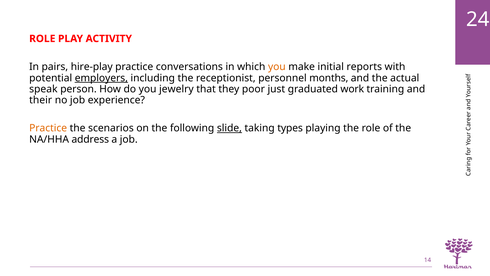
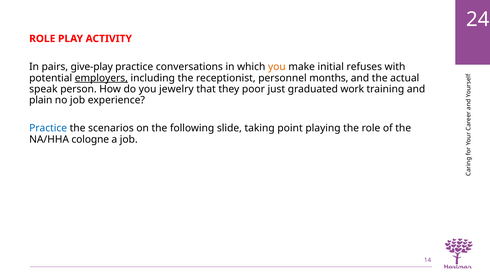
hire-play: hire-play -> give-play (92, 67)
reports: reports -> refuses (364, 67)
their: their -> plain (41, 100)
Practice colour: orange -> blue (48, 128)
slide underline: present -> none (229, 128)
types: types -> point (290, 128)
address: address -> cologne (90, 139)
